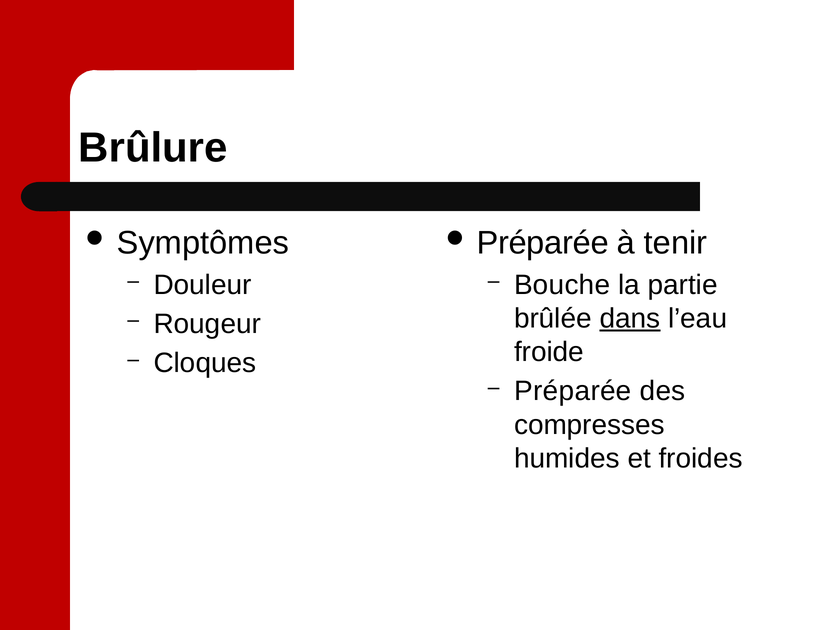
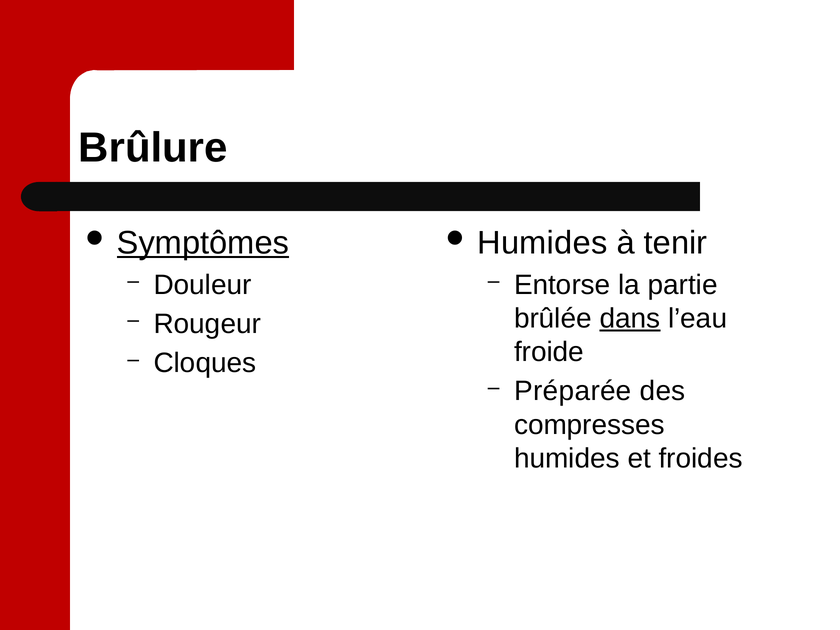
Symptômes underline: none -> present (203, 243)
Préparée: Préparée -> Humides (542, 243)
Bouche: Bouche -> Entorse (562, 285)
